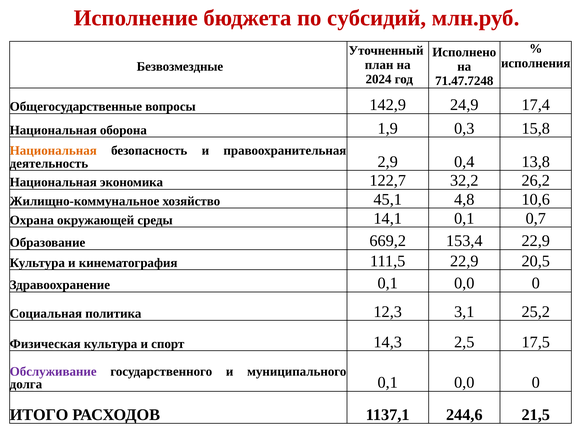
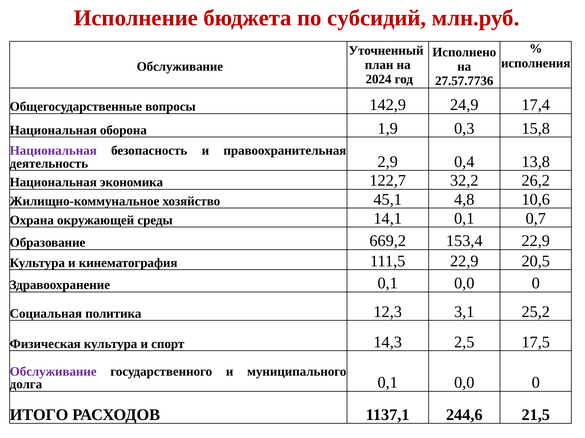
Безвозмездные: Безвозмездные -> Обслуживание (180, 67)
71.47.7248: 71.47.7248 -> 27.57.7736 (464, 81)
Национальная colour: orange -> purple (53, 151)
